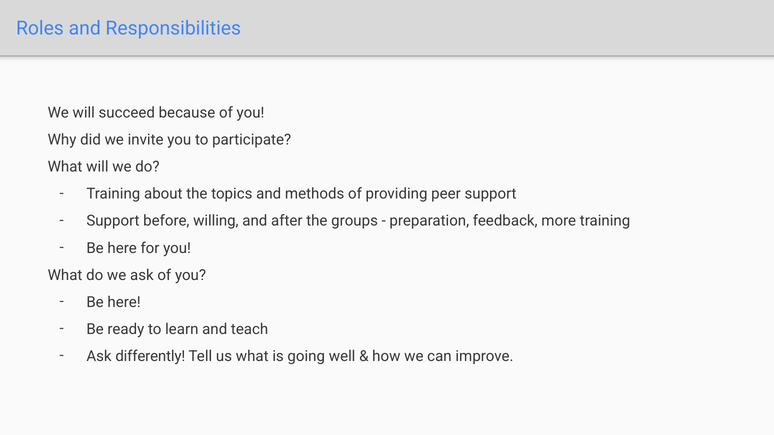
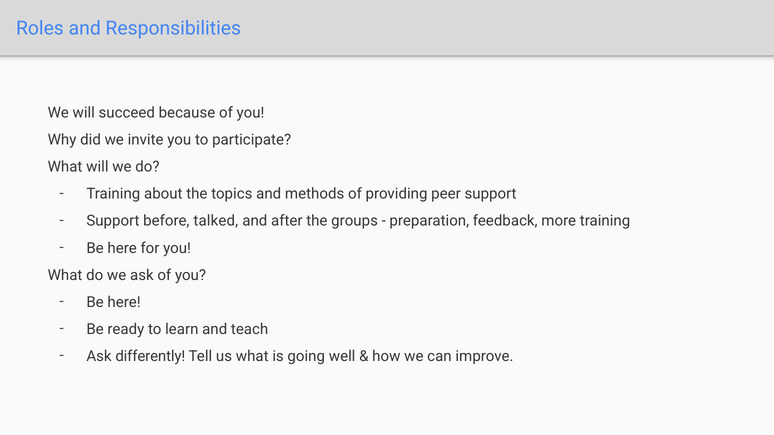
willing: willing -> talked (216, 221)
